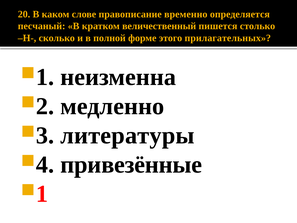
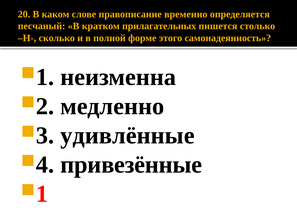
величественный: величественный -> прилагательных (159, 26)
прилагательных: прилагательных -> самонадеянность (228, 38)
литературы: литературы -> удивлённые (127, 135)
